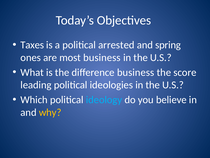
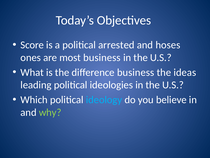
Taxes: Taxes -> Score (32, 45)
spring: spring -> hoses (168, 45)
score: score -> ideas (185, 72)
why colour: yellow -> light green (50, 112)
